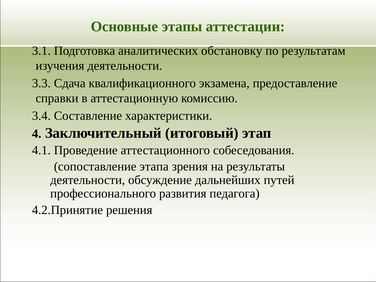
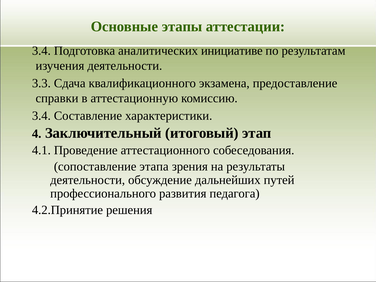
3.1: 3.1 -> 3.4 (41, 51)
обстановку: обстановку -> инициативе (232, 51)
